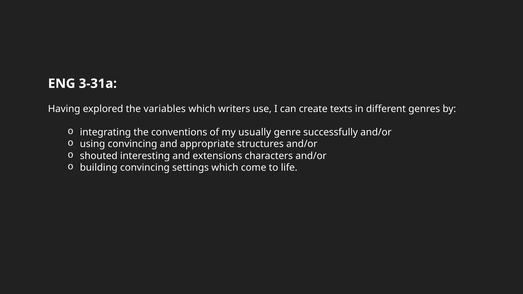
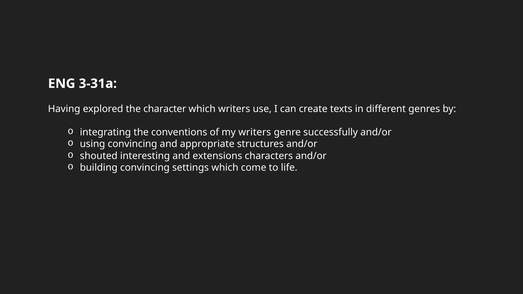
variables: variables -> character (165, 109)
my usually: usually -> writers (255, 132)
